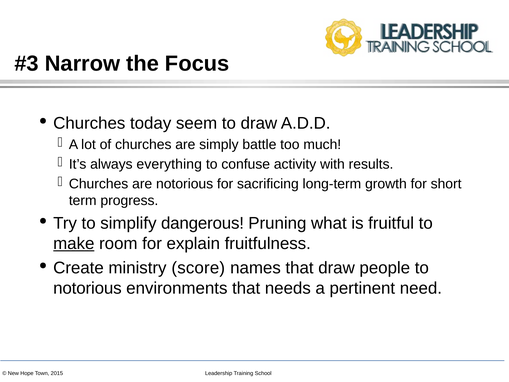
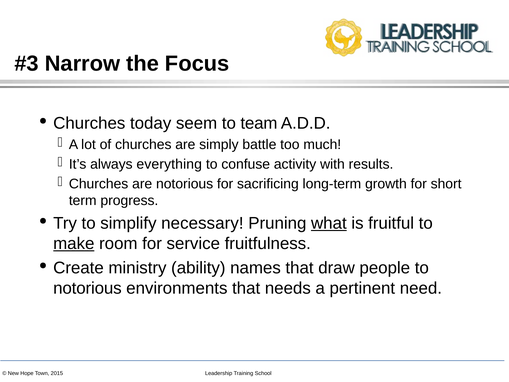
to draw: draw -> team (259, 123)
dangerous: dangerous -> necessary (202, 223)
what underline: none -> present (329, 223)
explain: explain -> service (193, 244)
score: score -> ability (198, 268)
